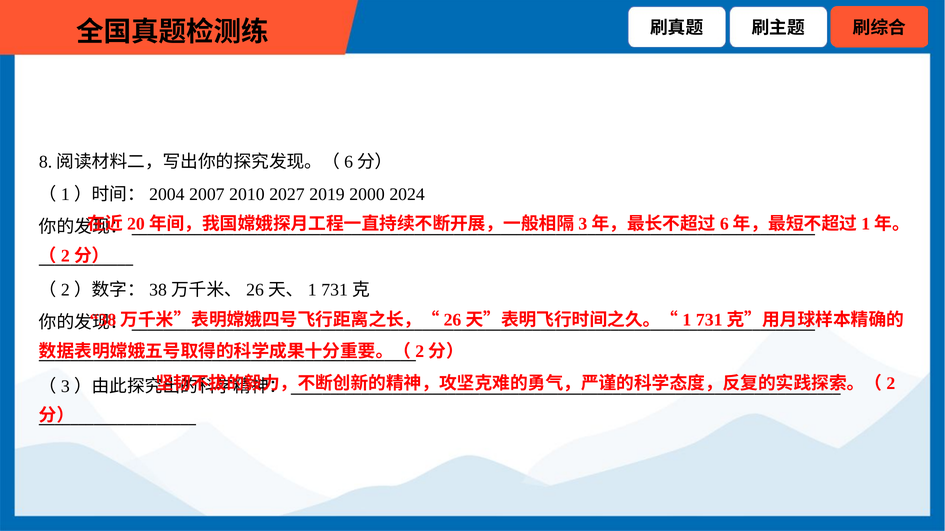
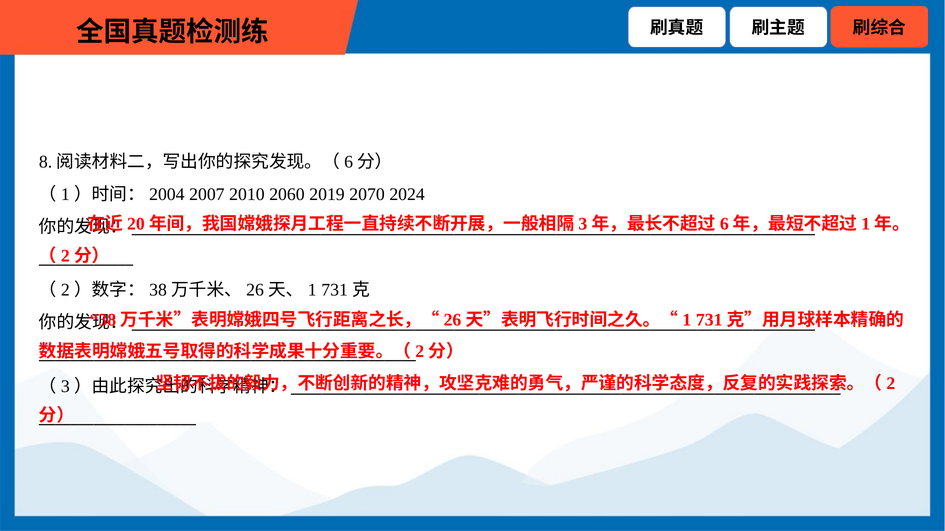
2027: 2027 -> 2060 (287, 195)
2000: 2000 -> 2070 (367, 195)
